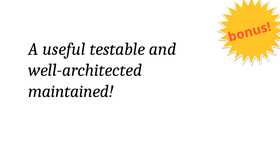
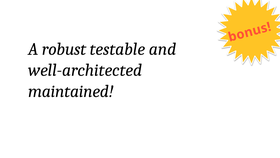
useful: useful -> robust (64, 49)
